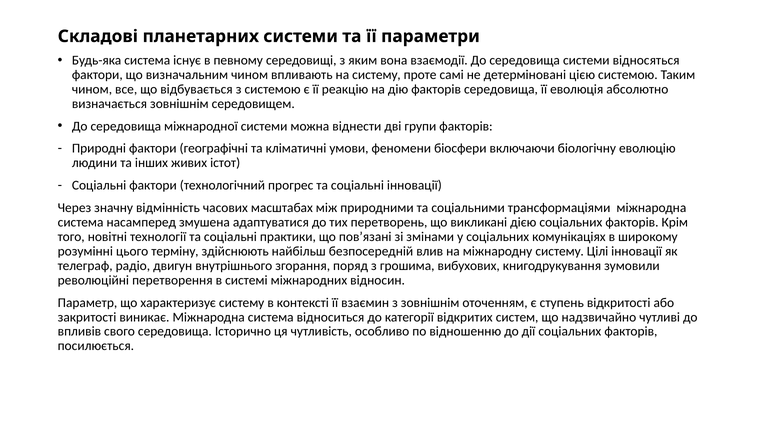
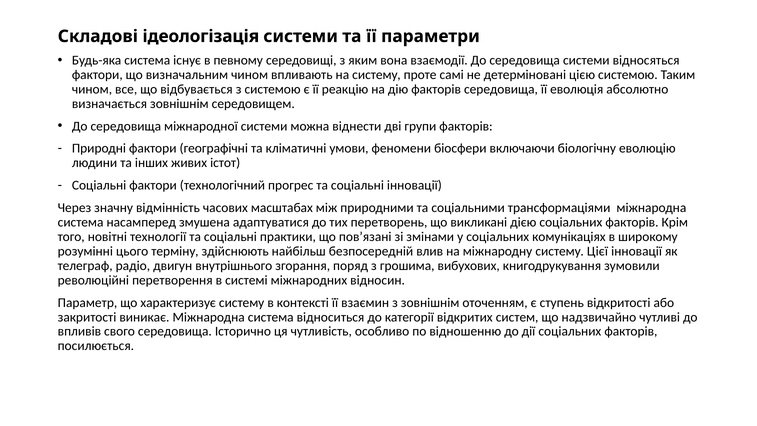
планетарних: планетарних -> ідеологізація (201, 36)
Цілі: Цілі -> Цієї (597, 251)
